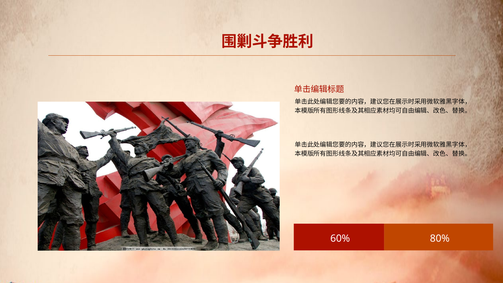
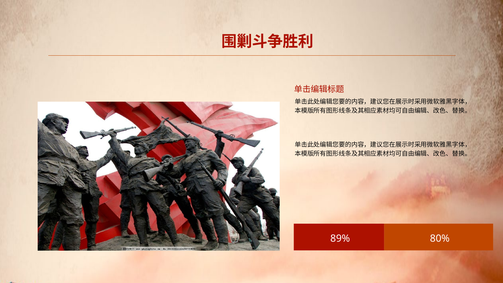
60%: 60% -> 89% (340, 239)
